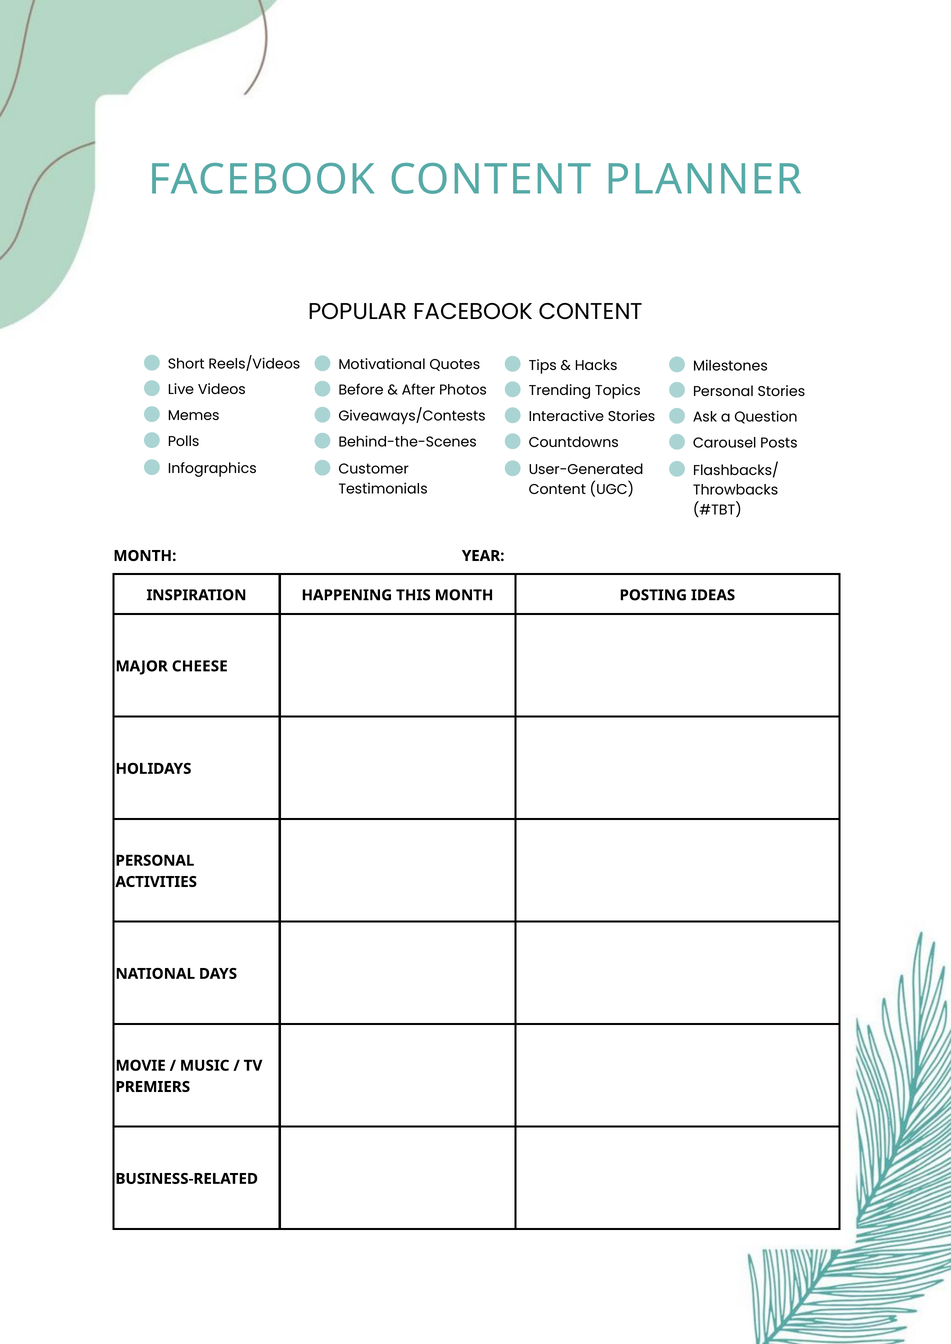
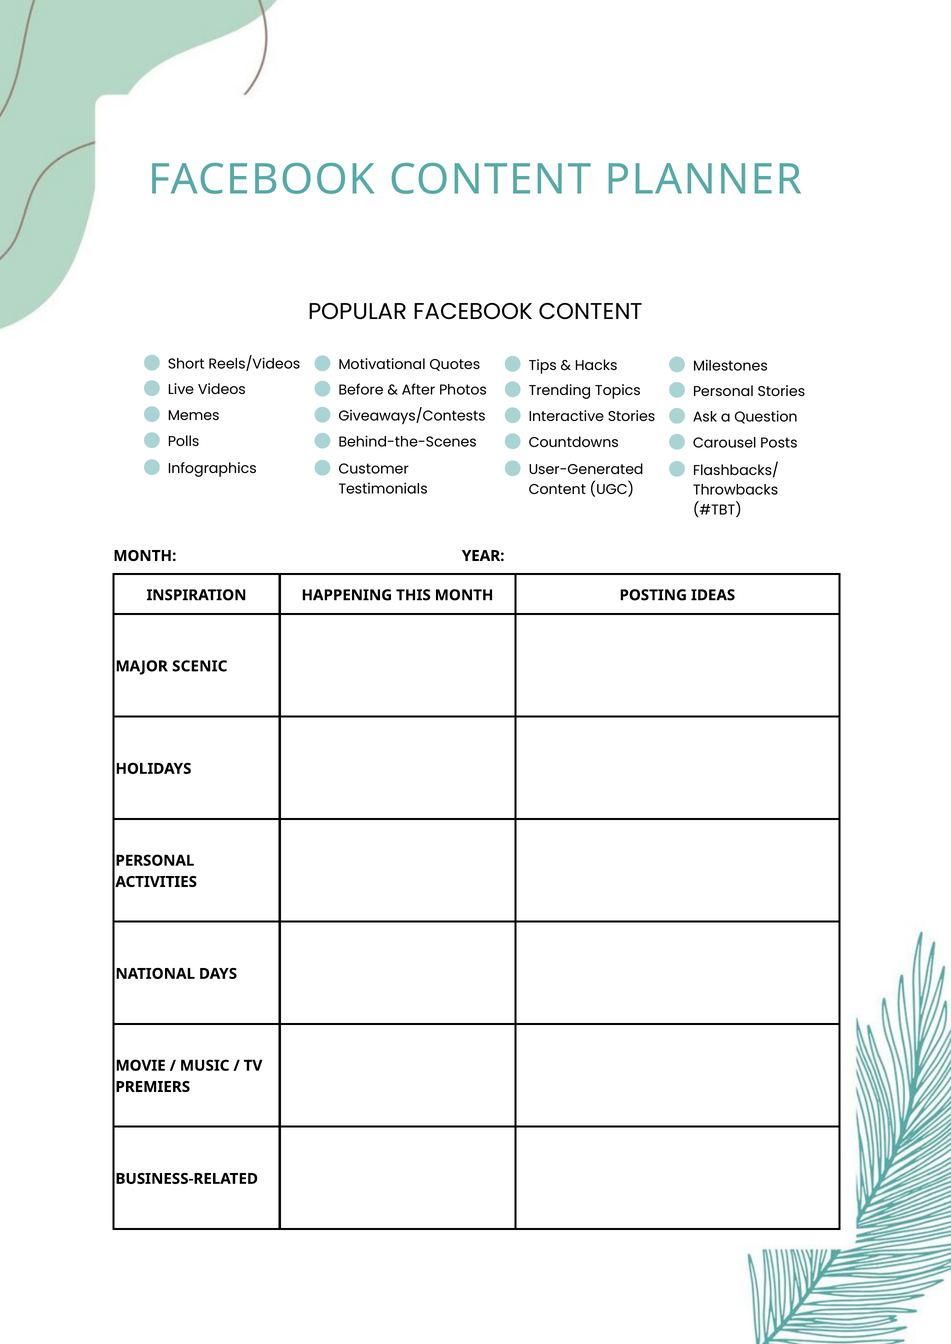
CHEESE: CHEESE -> SCENIC (200, 666)
